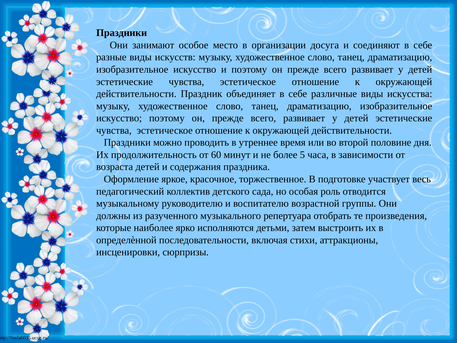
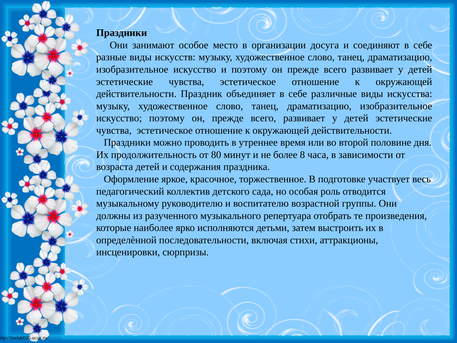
60: 60 -> 80 (216, 155)
5: 5 -> 8 (302, 155)
